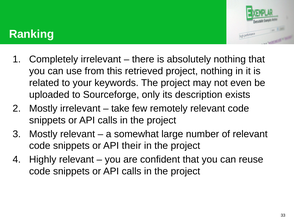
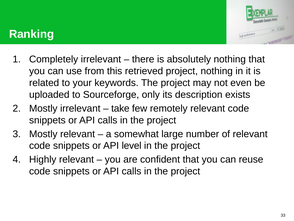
their: their -> level (132, 145)
